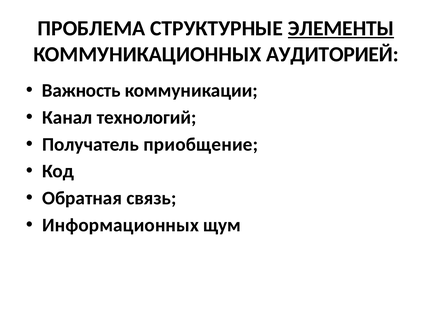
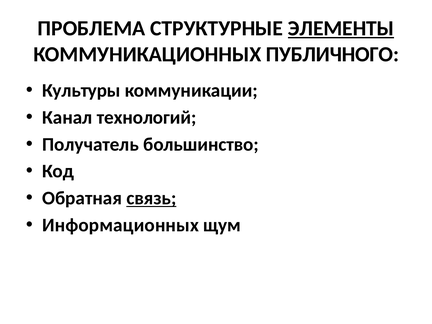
АУДИТОРИЕЙ: АУДИТОРИЕЙ -> ПУБЛИЧНОГО (332, 54)
Важность: Важность -> Культуры (81, 91)
приобщение: приобщение -> большинство (201, 144)
связь underline: none -> present (151, 198)
